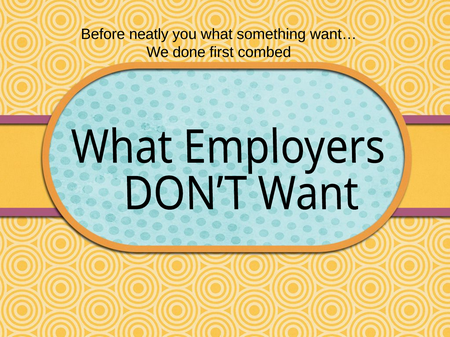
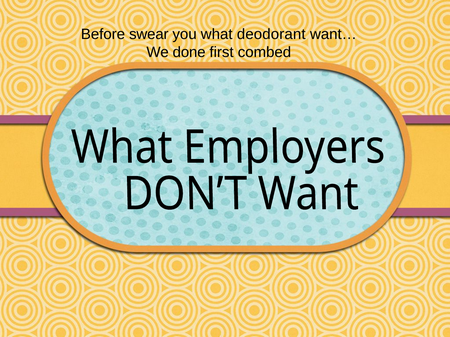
neatly: neatly -> swear (149, 34)
something: something -> deodorant (271, 34)
